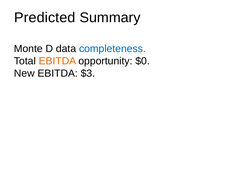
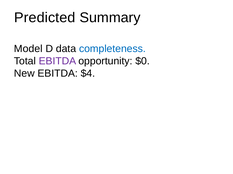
Monte: Monte -> Model (28, 49)
EBITDA colour: orange -> purple (57, 61)
$3: $3 -> $4 (88, 74)
